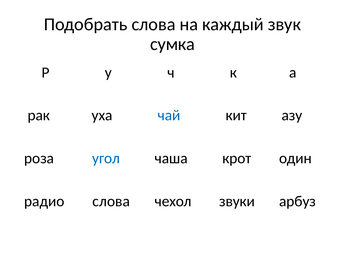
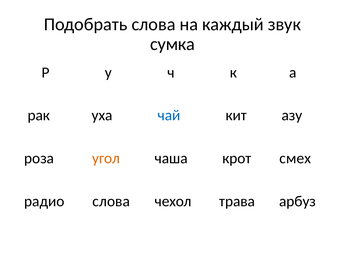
угол colour: blue -> orange (106, 158)
один: один -> смех (295, 158)
звуки: звуки -> трава (237, 201)
